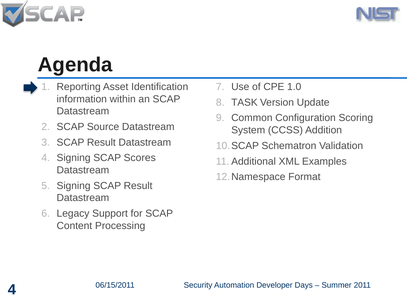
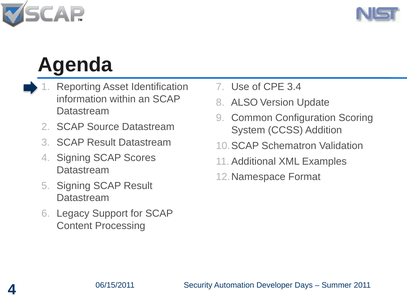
1.0: 1.0 -> 3.4 (294, 87)
TASK: TASK -> ALSO (244, 102)
